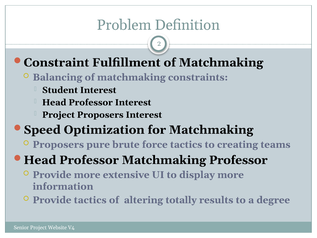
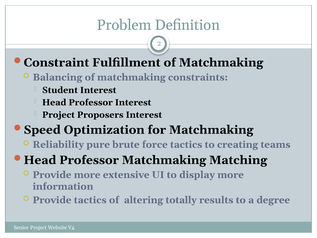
Proposers: Proposers -> Reliability (58, 144)
Matchmaking Professor: Professor -> Matching (238, 160)
